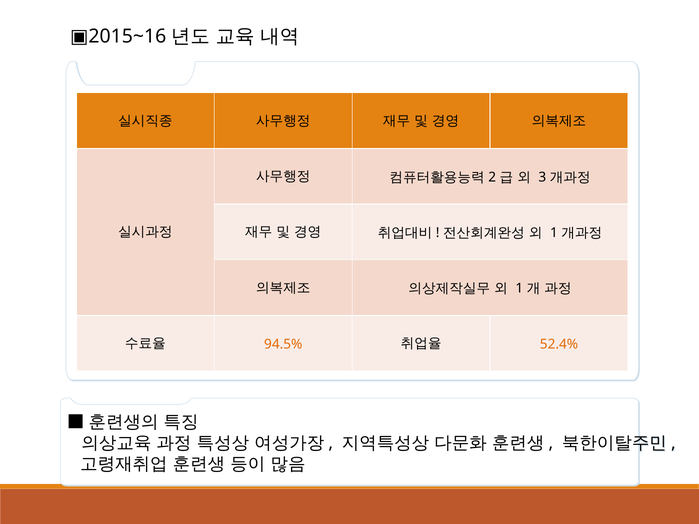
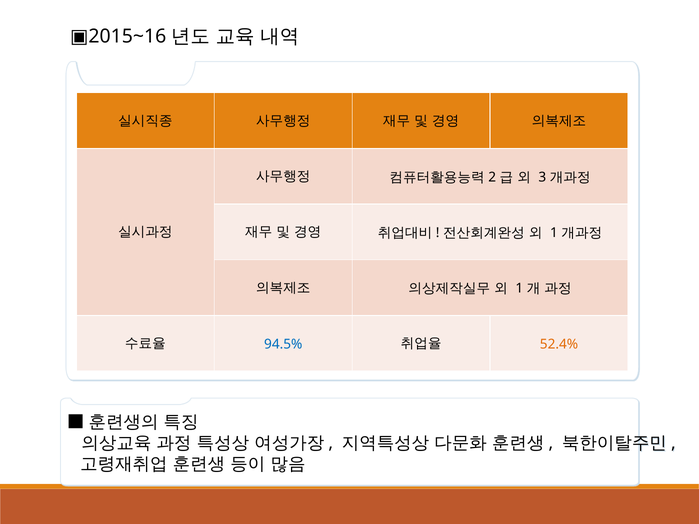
94.5% colour: orange -> blue (283, 344)
